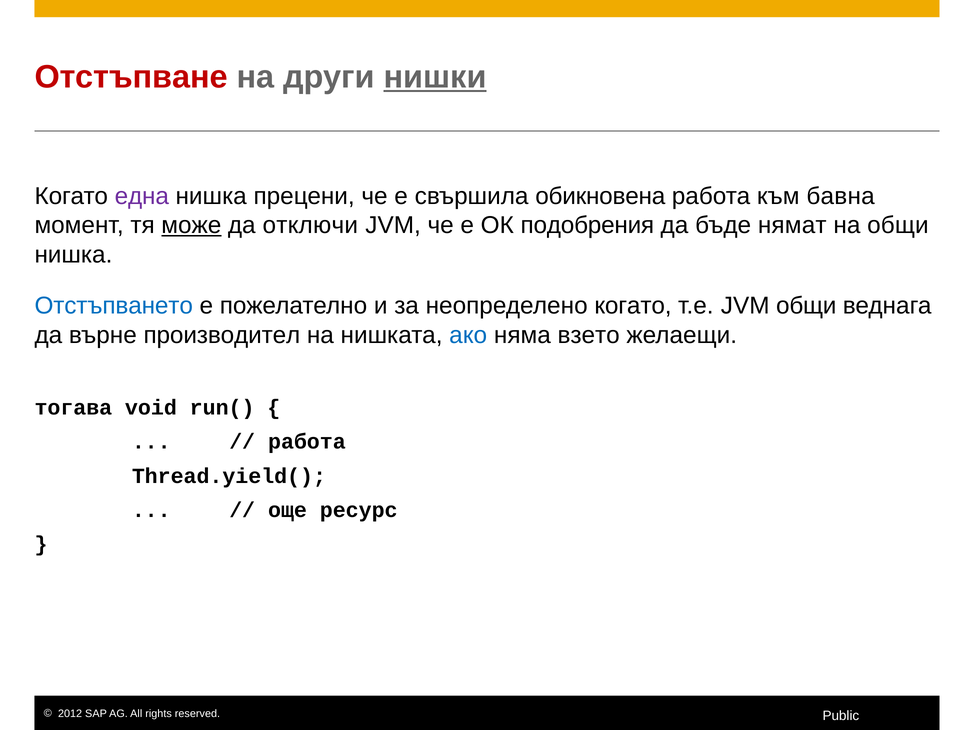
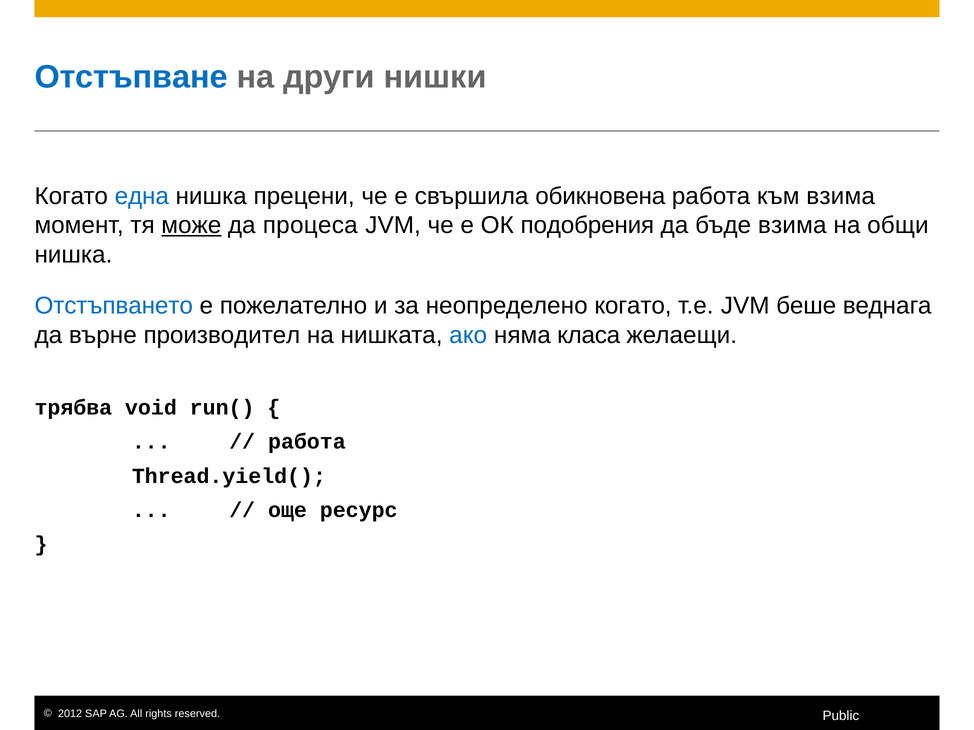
Отстъпване colour: red -> blue (131, 77)
нишки underline: present -> none (435, 77)
една colour: purple -> blue (142, 196)
към бавна: бавна -> взима (841, 196)
отключи: отключи -> процеса (310, 226)
бъде нямат: нямат -> взима (792, 226)
JVM общи: общи -> беше (806, 306)
взето: взето -> класа (589, 335)
тогава: тогава -> трябва (73, 408)
